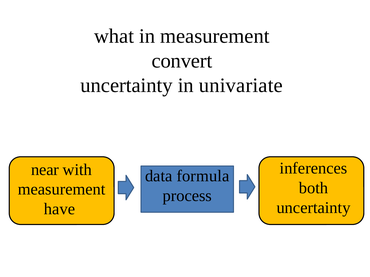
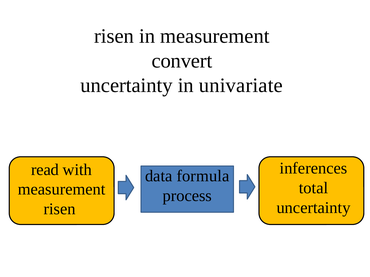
what: what -> risen (114, 36)
near: near -> read (45, 170)
both: both -> total (314, 188)
have: have -> risen (60, 209)
